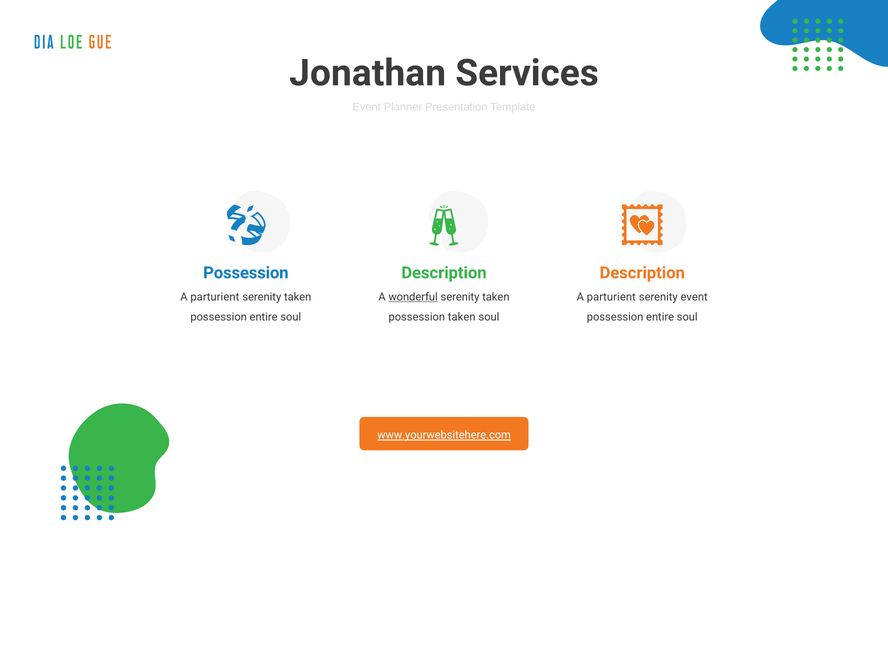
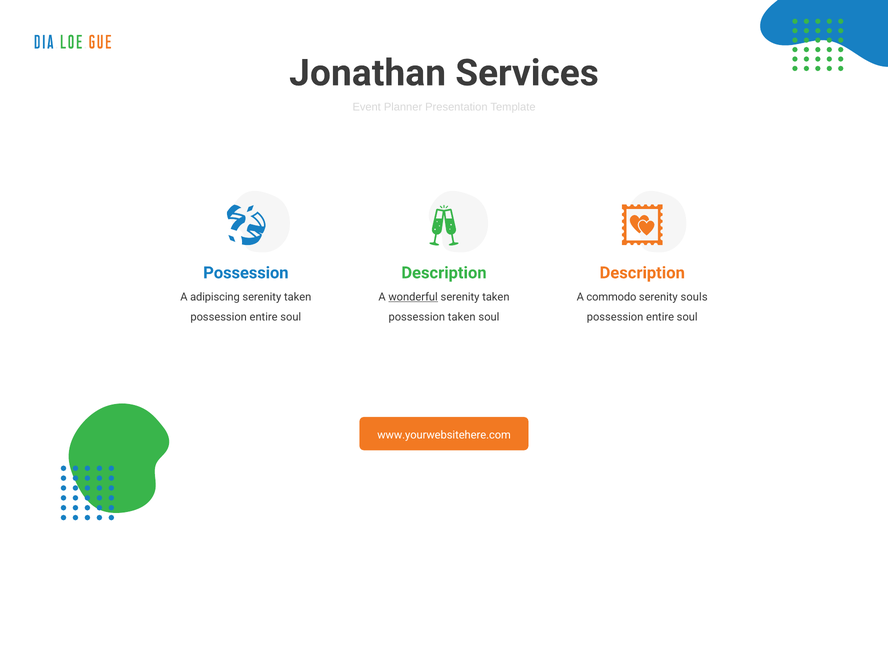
parturient: parturient -> adipiscing (215, 297)
parturient: parturient -> commodo (611, 297)
serenity event: event -> souls (694, 297)
www.yourwebsitehere.com underline: present -> none (444, 435)
